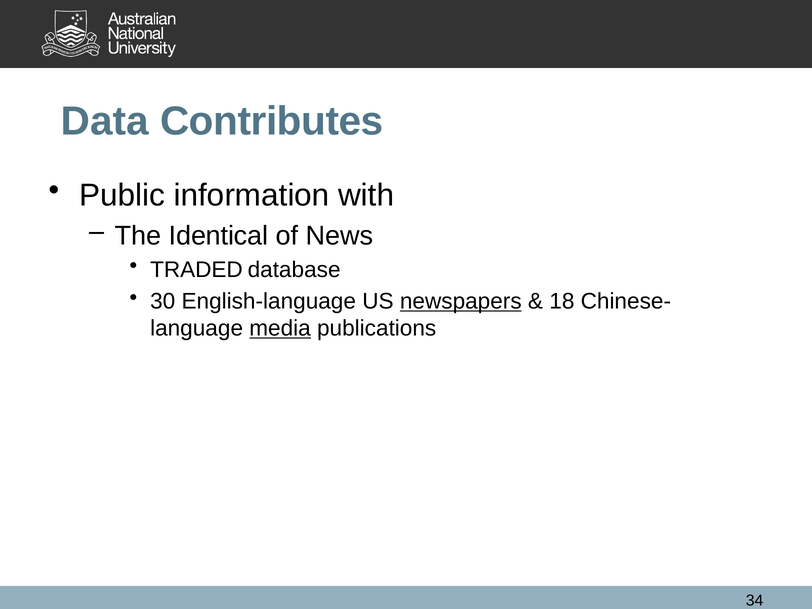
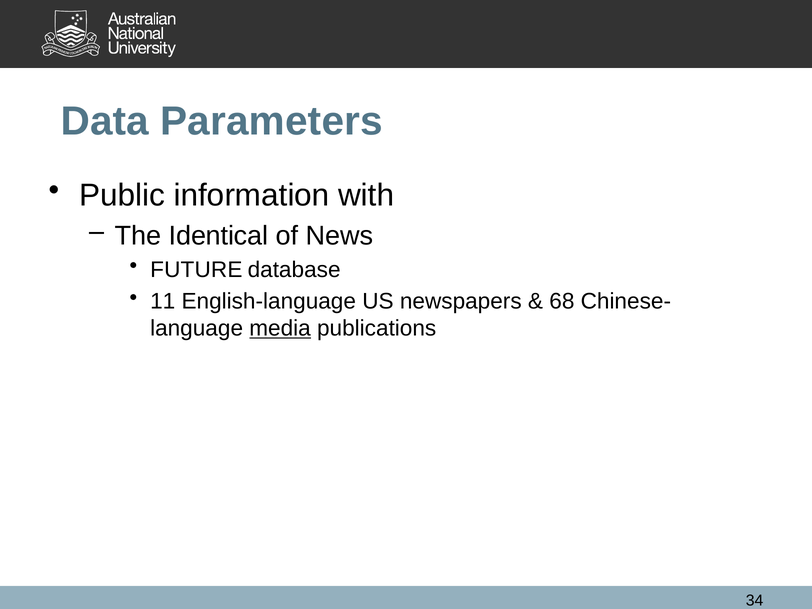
Contributes: Contributes -> Parameters (271, 122)
TRADED: TRADED -> FUTURE (196, 270)
30: 30 -> 11 (163, 301)
newspapers underline: present -> none (461, 301)
18: 18 -> 68 (562, 301)
